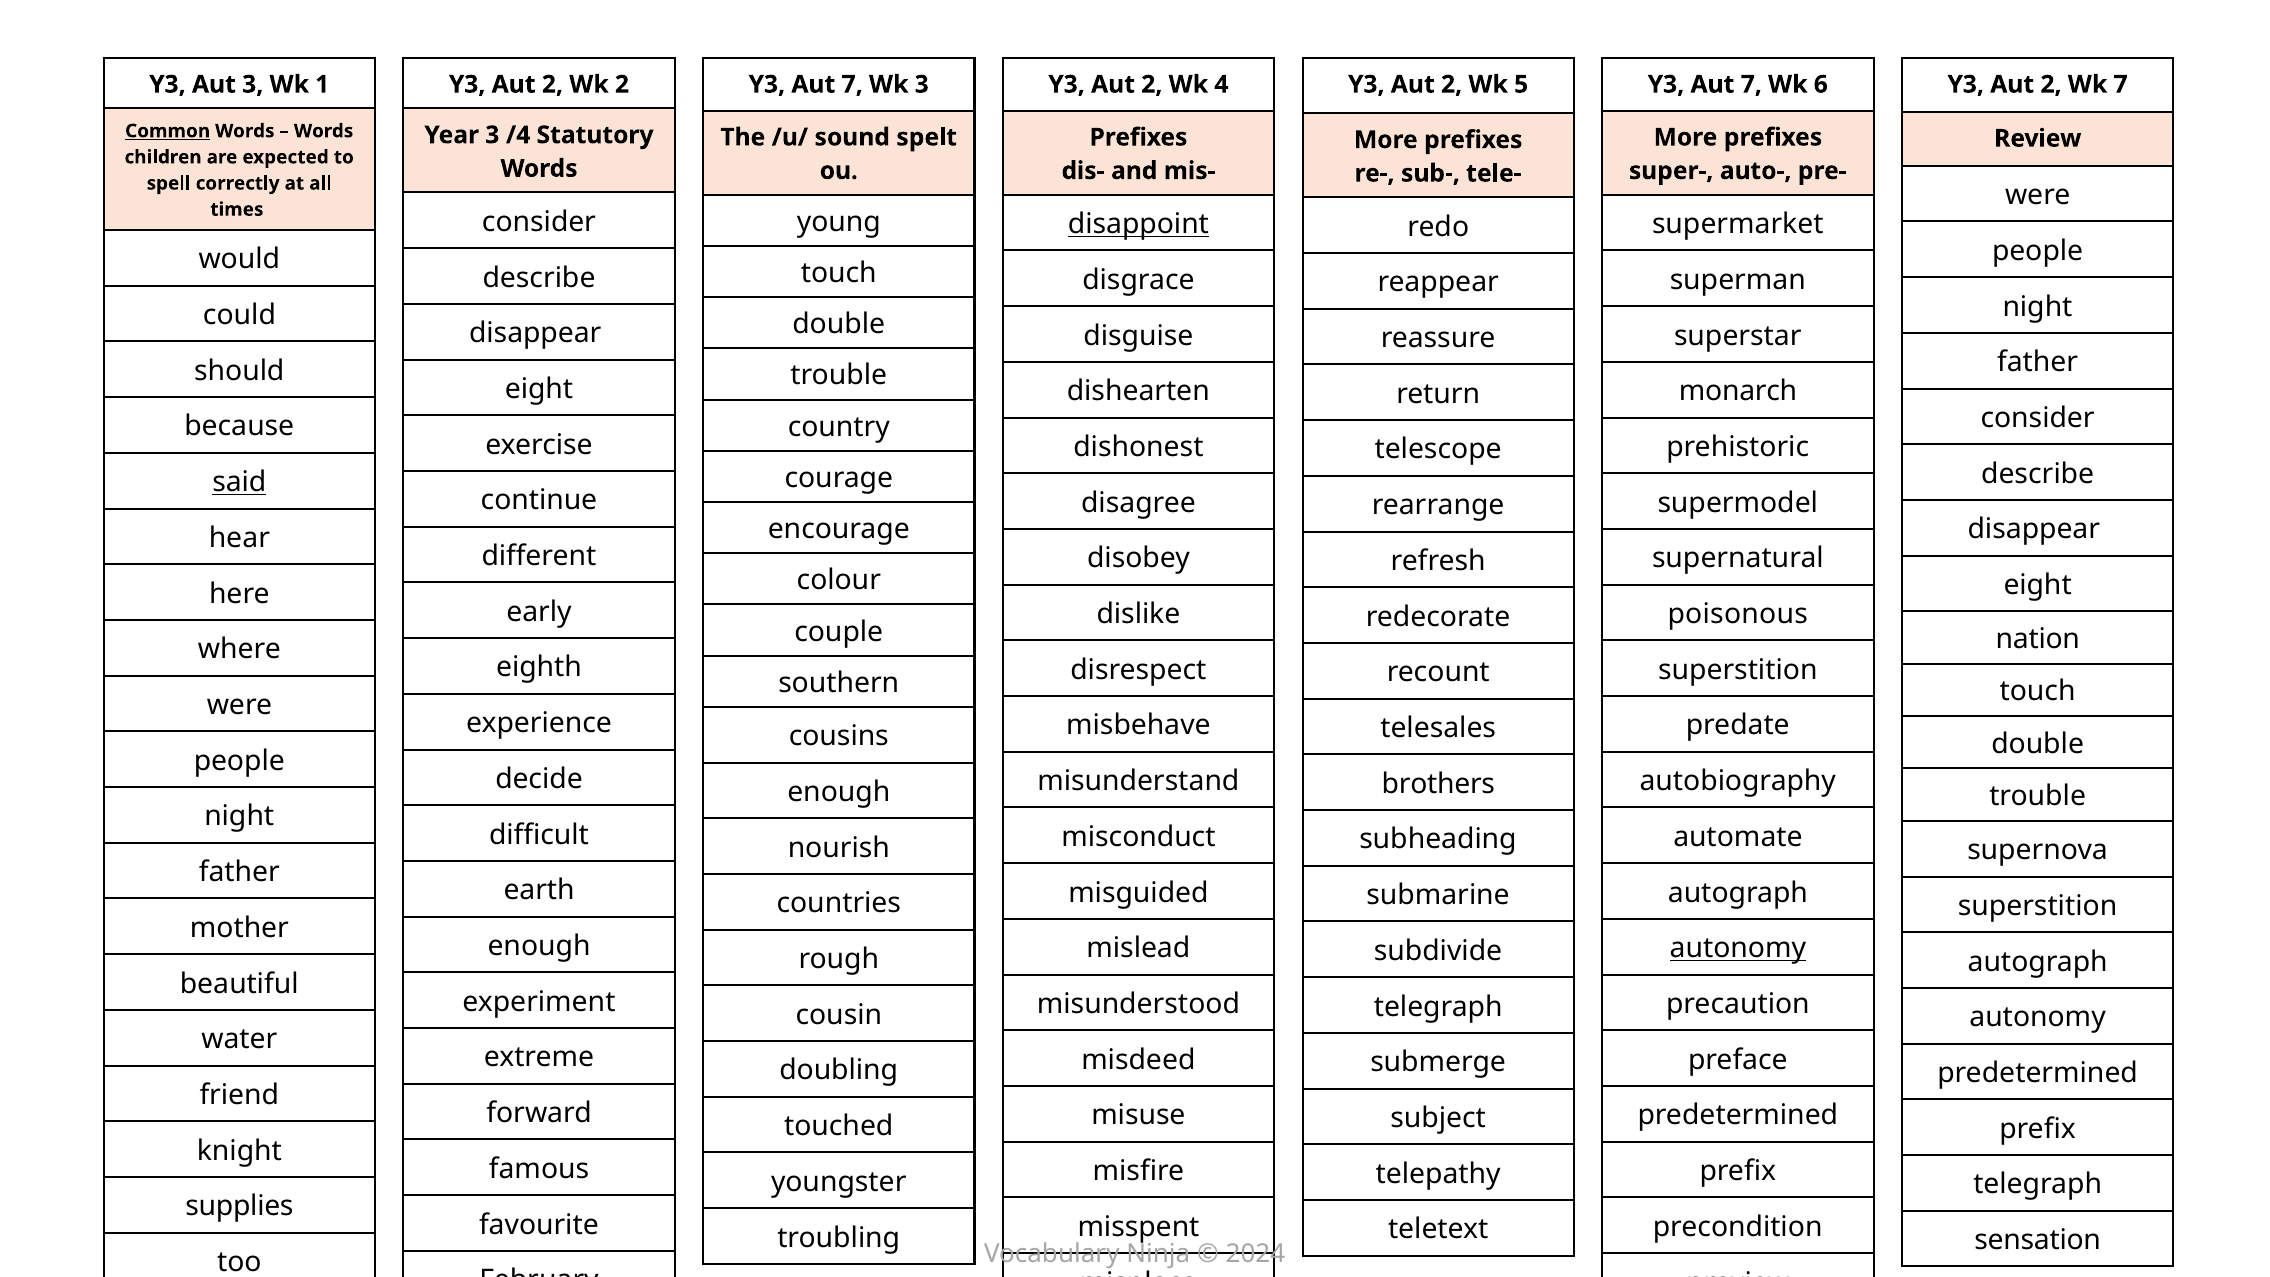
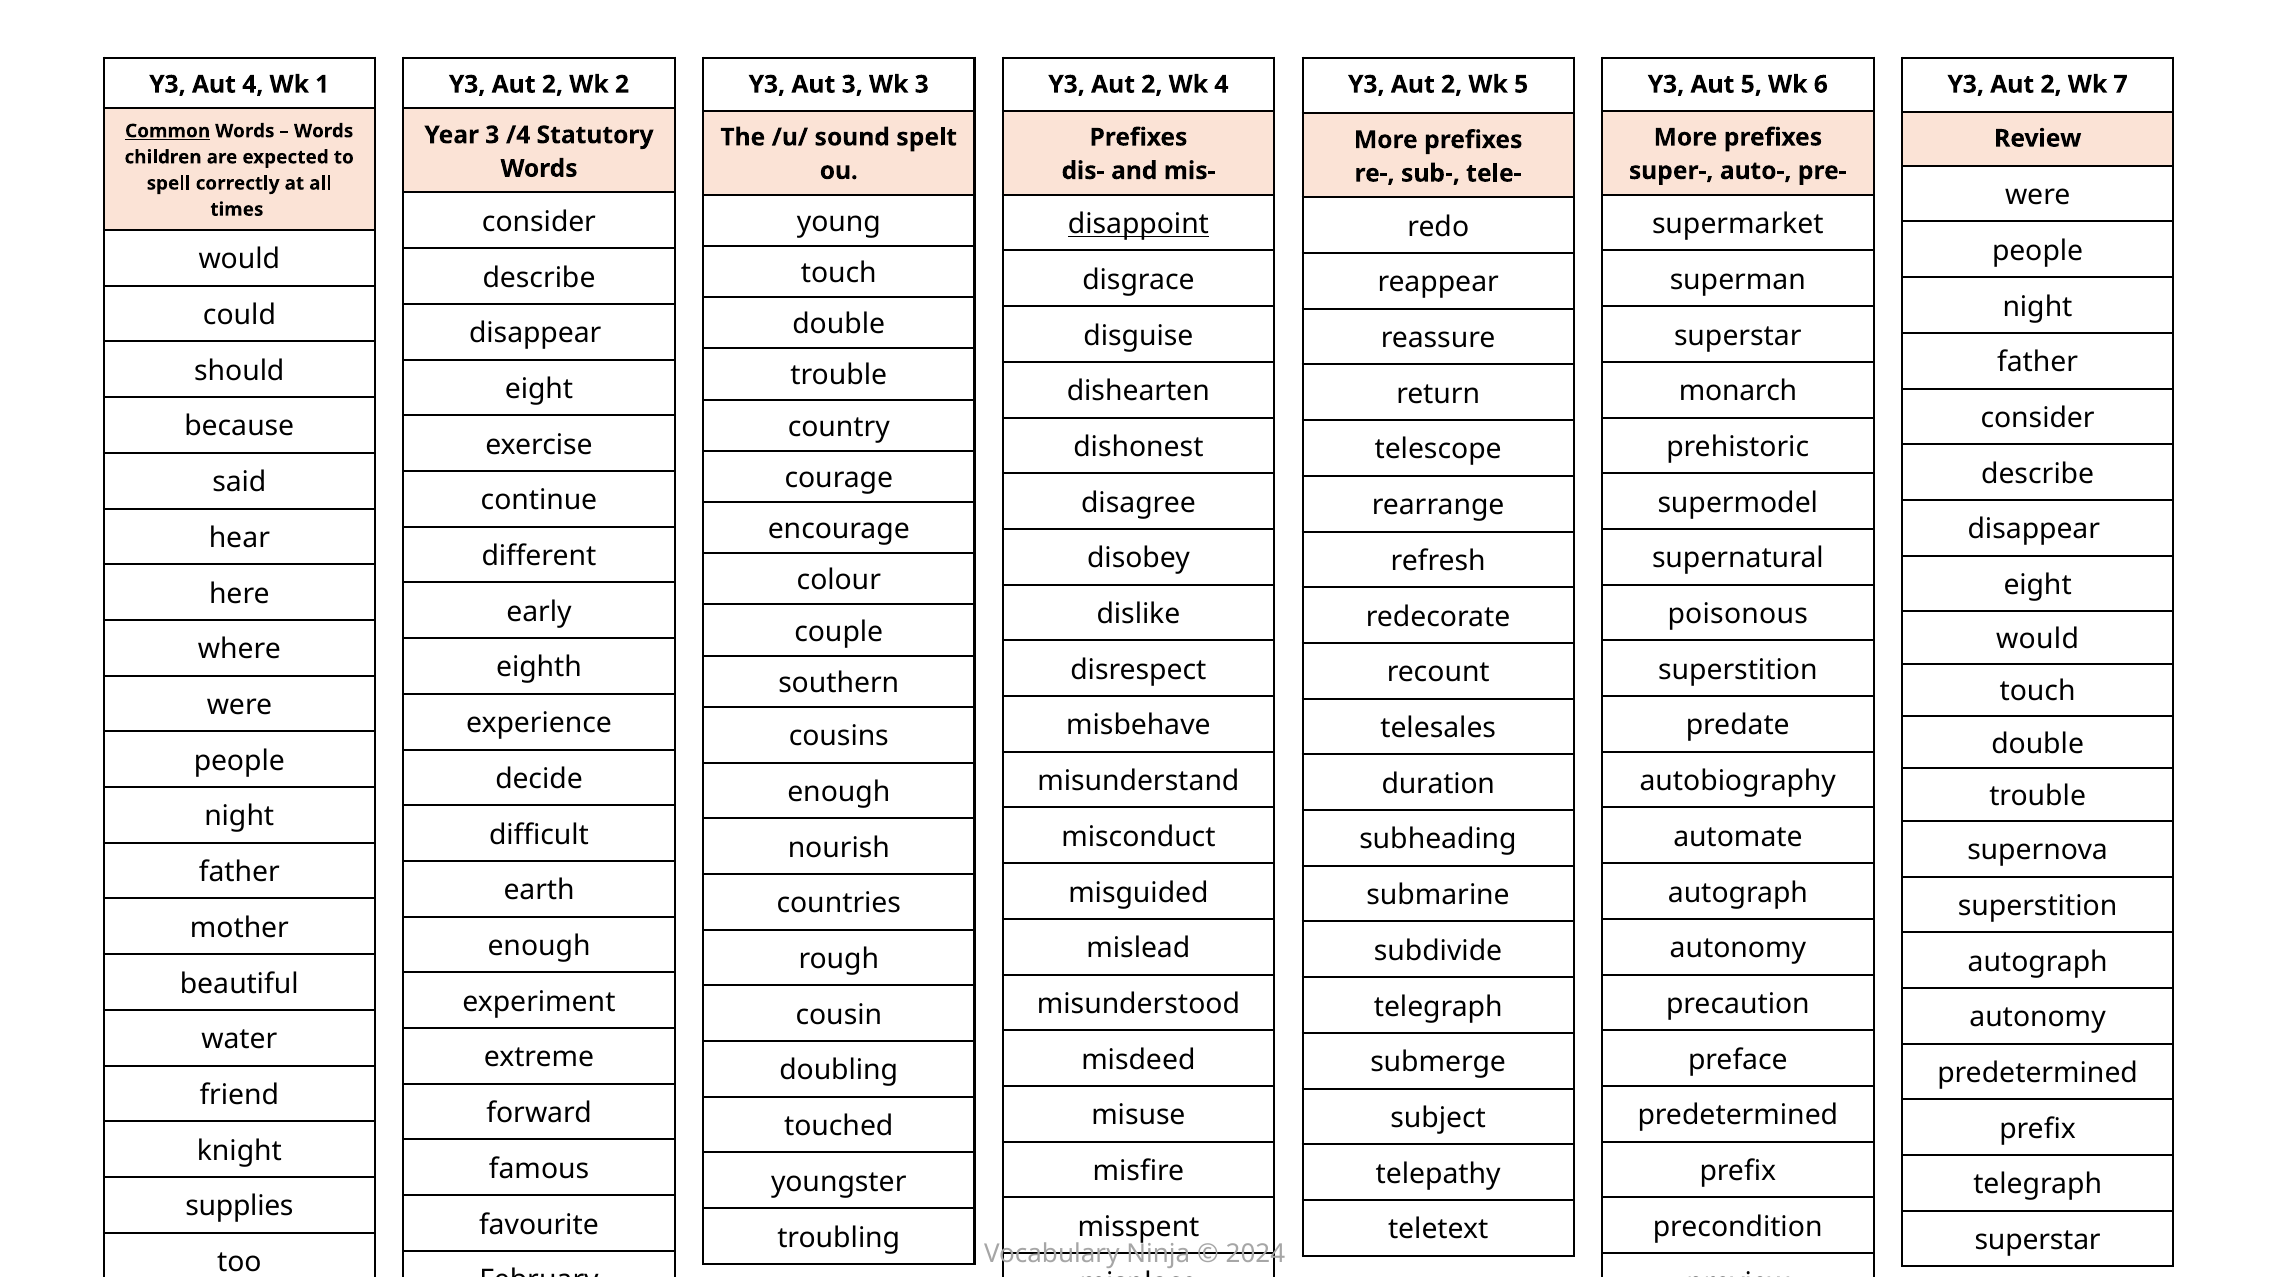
Aut 3: 3 -> 4 (253, 84)
7: 7 -> 3 (852, 84)
7: 7 -> 5 (1751, 84)
said underline: present -> none (239, 482)
nation: nation -> would (2038, 639)
brothers: brothers -> duration (1438, 784)
autonomy underline: present -> none (1738, 948)
sensation: sensation -> superstar (2038, 1240)
